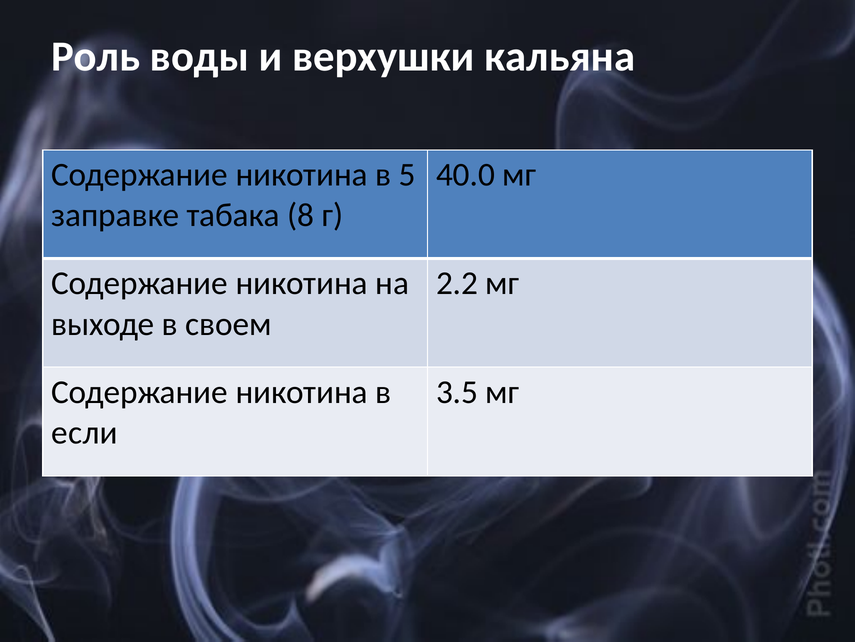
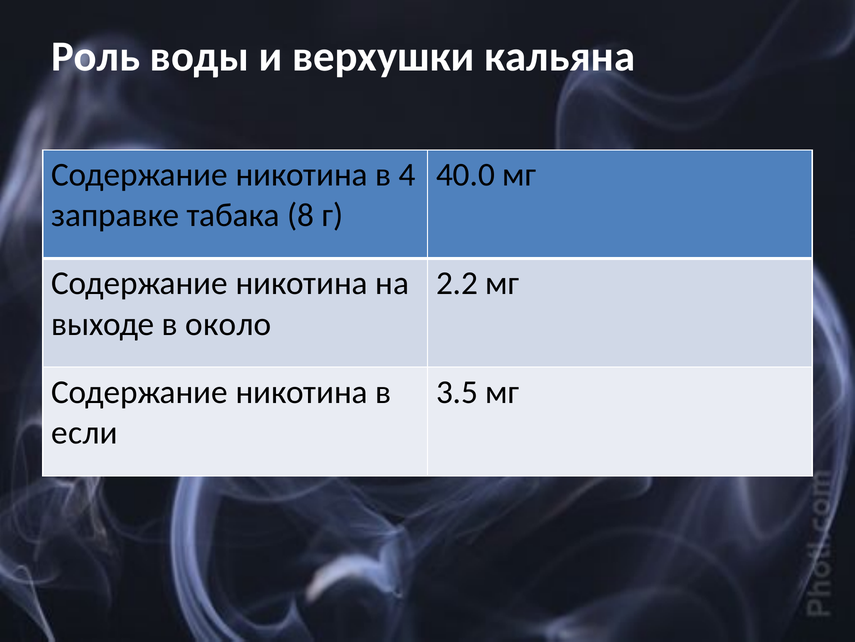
5: 5 -> 4 (407, 175)
своем: своем -> около (228, 324)
